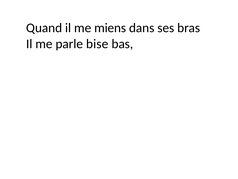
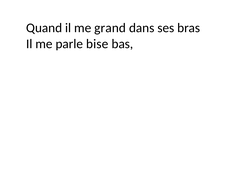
miens: miens -> grand (110, 28)
